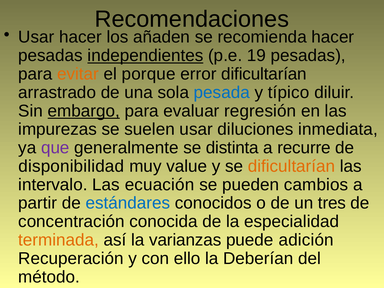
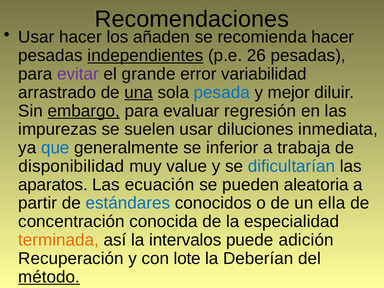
19: 19 -> 26 (256, 56)
evitar colour: orange -> purple (78, 74)
porque: porque -> grande (149, 74)
error dificultarían: dificultarían -> variabilidad (264, 74)
una underline: none -> present (139, 92)
típico: típico -> mejor (289, 92)
que colour: purple -> blue (55, 148)
distinta: distinta -> inferior (232, 148)
recurre: recurre -> trabaja (304, 148)
dificultarían colour: orange -> blue (292, 166)
intervalo: intervalo -> aparatos (53, 185)
cambios: cambios -> aleatoria (316, 185)
tres: tres -> ella (332, 203)
varianzas: varianzas -> intervalos (185, 240)
ello: ello -> lote (187, 258)
método underline: none -> present (49, 277)
